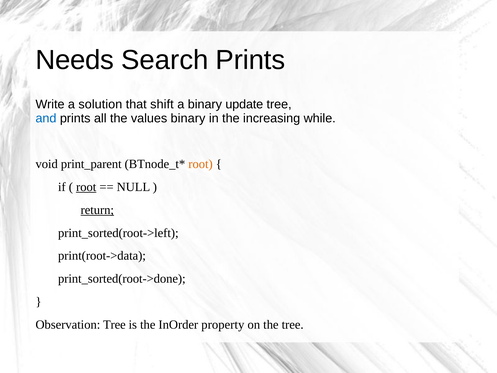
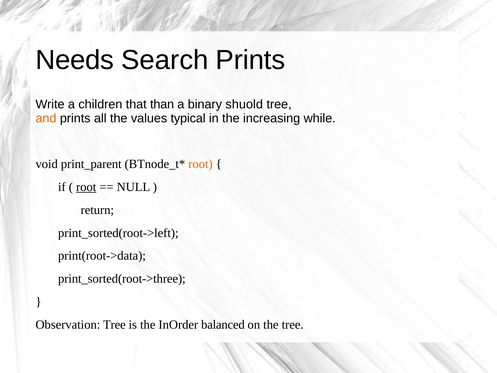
solution: solution -> children (100, 104)
shift: shift -> than (162, 104)
update: update -> shuold (244, 104)
and colour: blue -> orange (46, 118)
values binary: binary -> typical (188, 118)
return underline: present -> none (97, 210)
print_sorted(root->done: print_sorted(root->done -> print_sorted(root->three (122, 279)
property: property -> balanced (223, 324)
